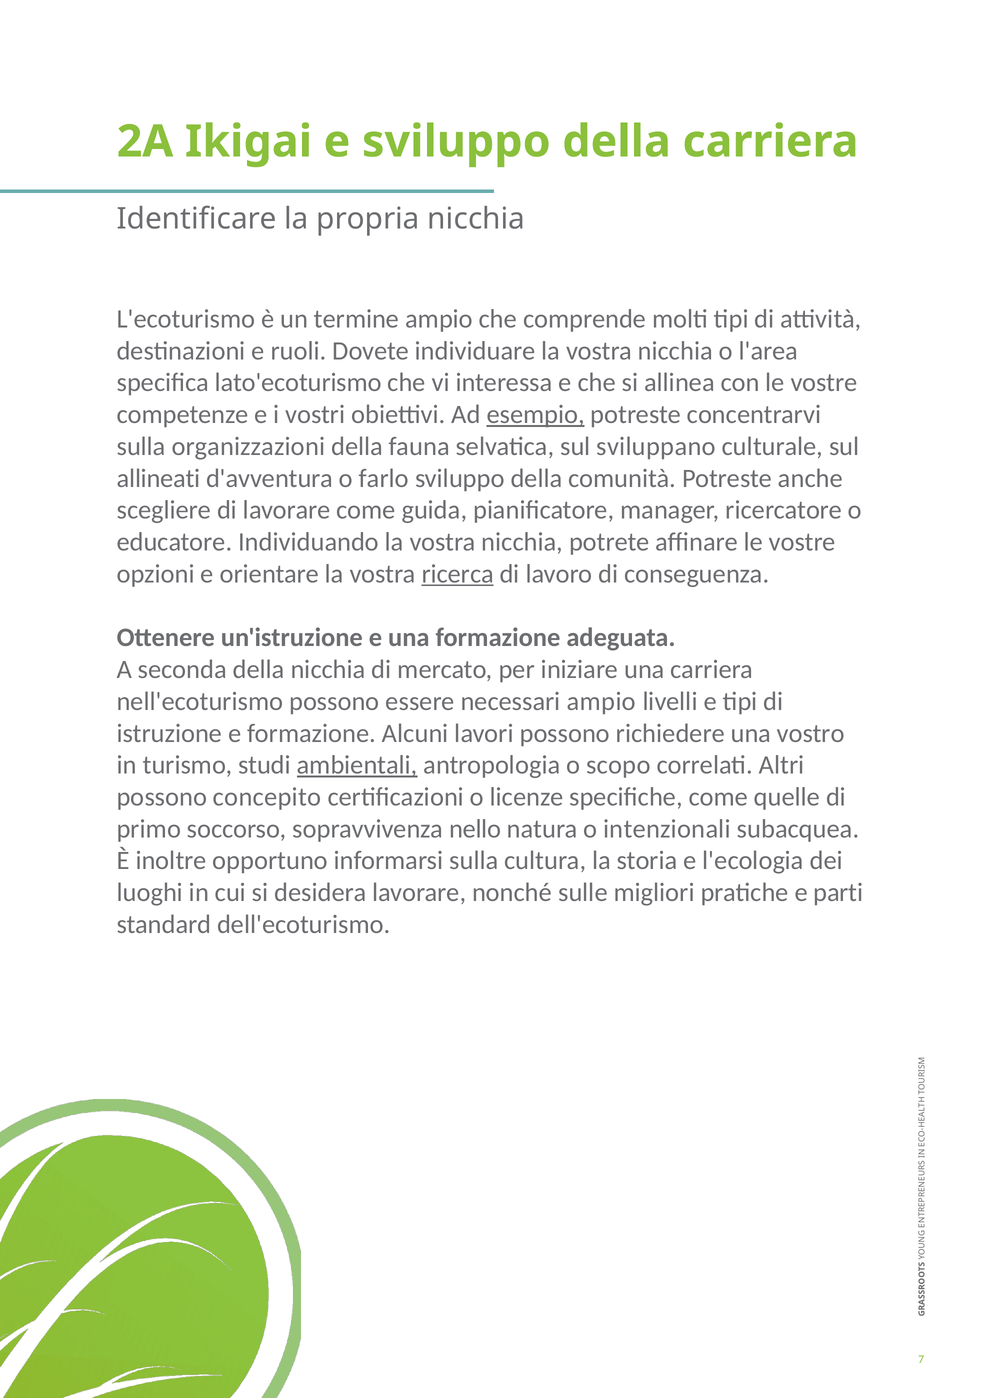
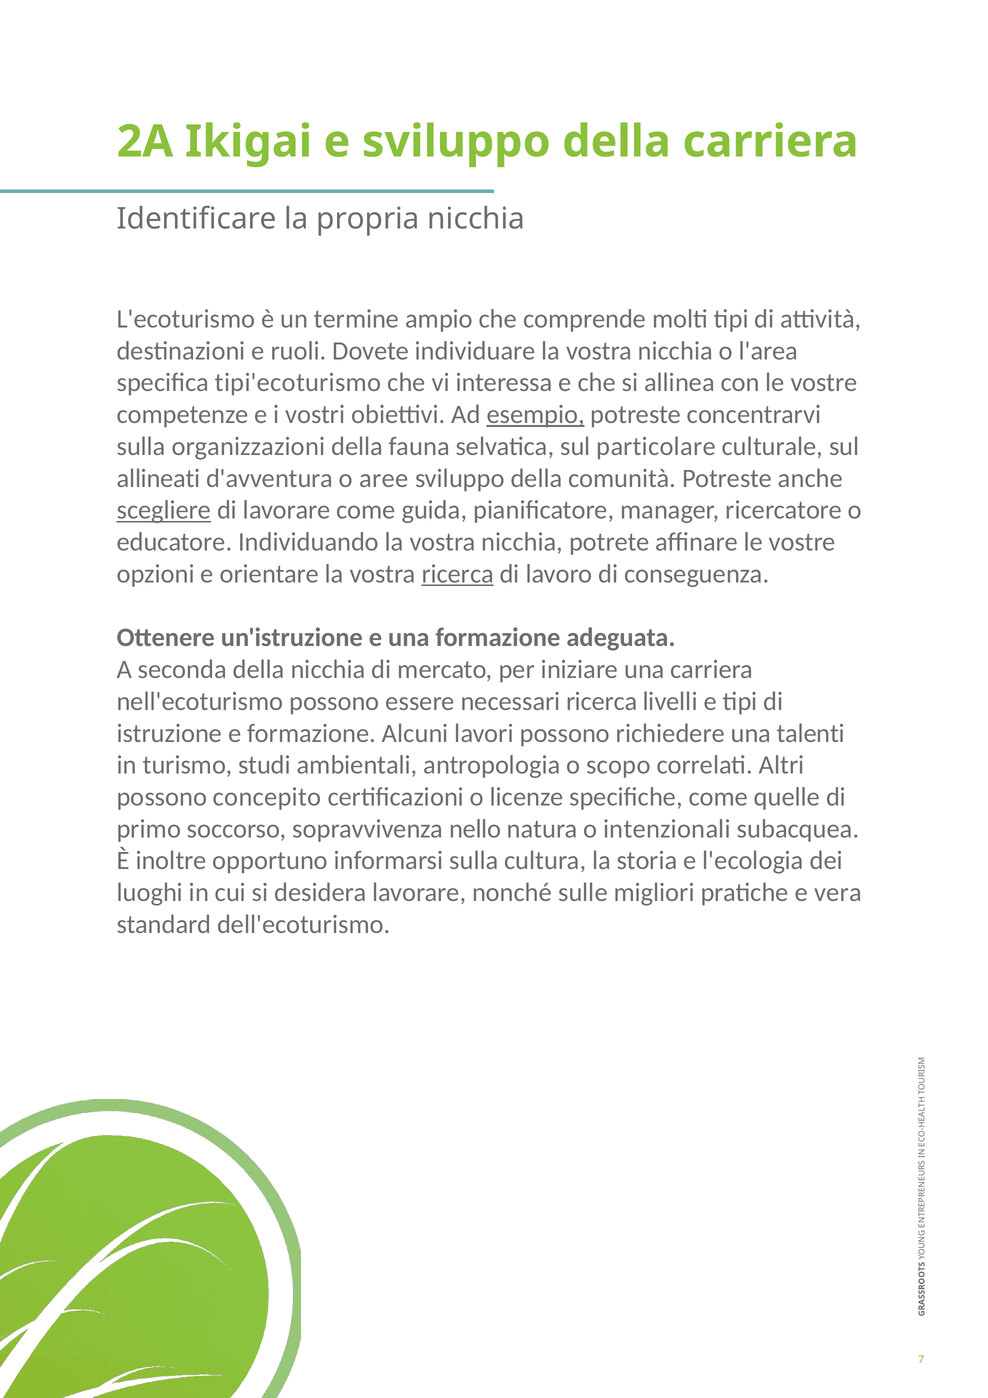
lato'ecoturismo: lato'ecoturismo -> tipi'ecoturismo (298, 383)
sviluppano: sviluppano -> particolare (656, 446)
farlo: farlo -> aree (384, 478)
scegliere underline: none -> present (164, 510)
necessari ampio: ampio -> ricerca (602, 701)
vostro: vostro -> talenti (811, 733)
ambientali underline: present -> none (357, 765)
parti: parti -> vera (838, 892)
